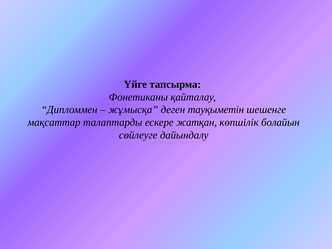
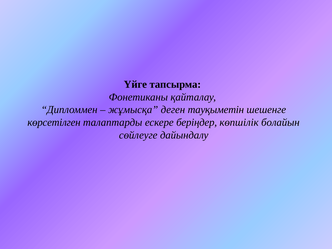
мақсаттар: мақсаттар -> көрсетілген (54, 122)
жатқан: жатқан -> беріңдер (197, 122)
